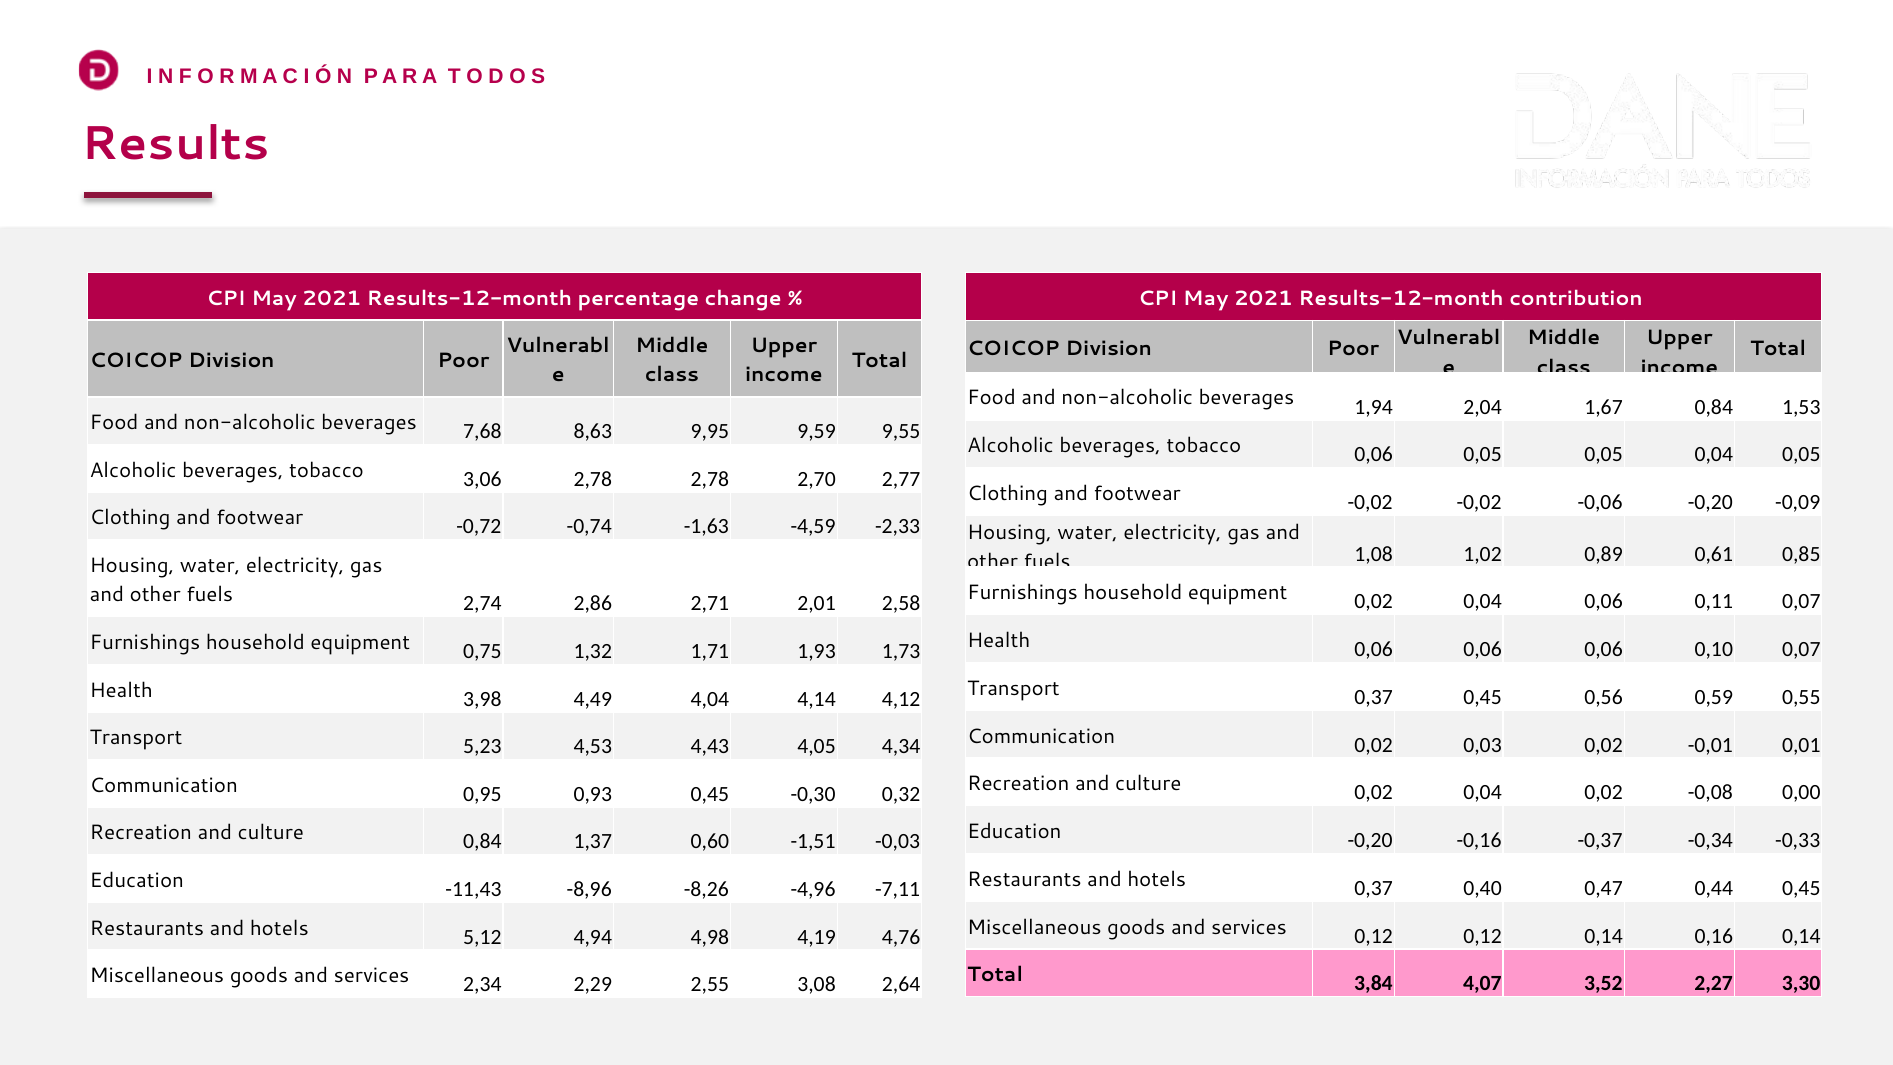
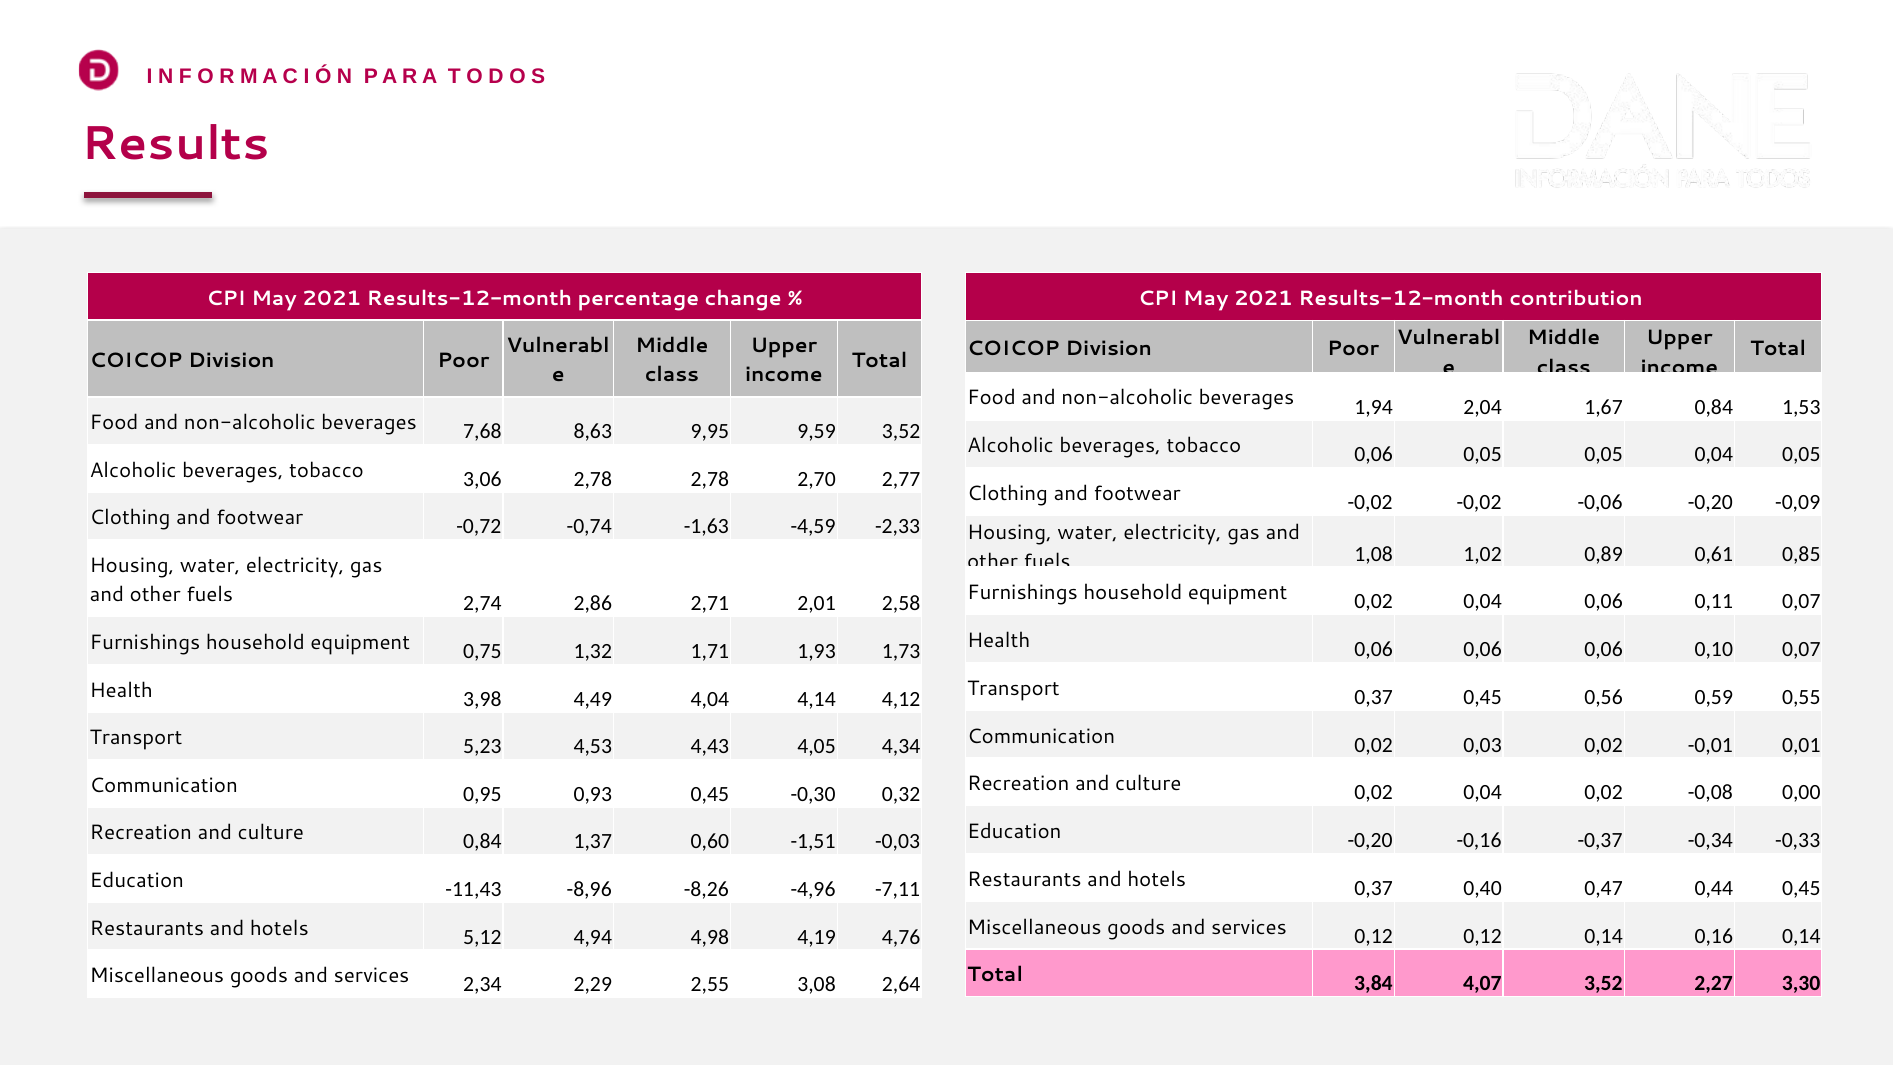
9,59 9,55: 9,55 -> 3,52 (901, 431)
